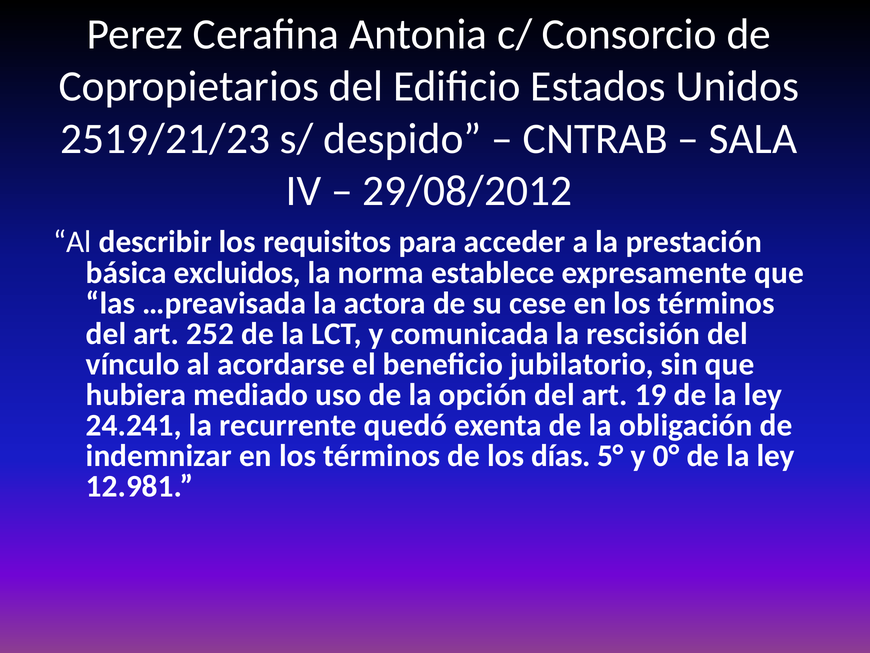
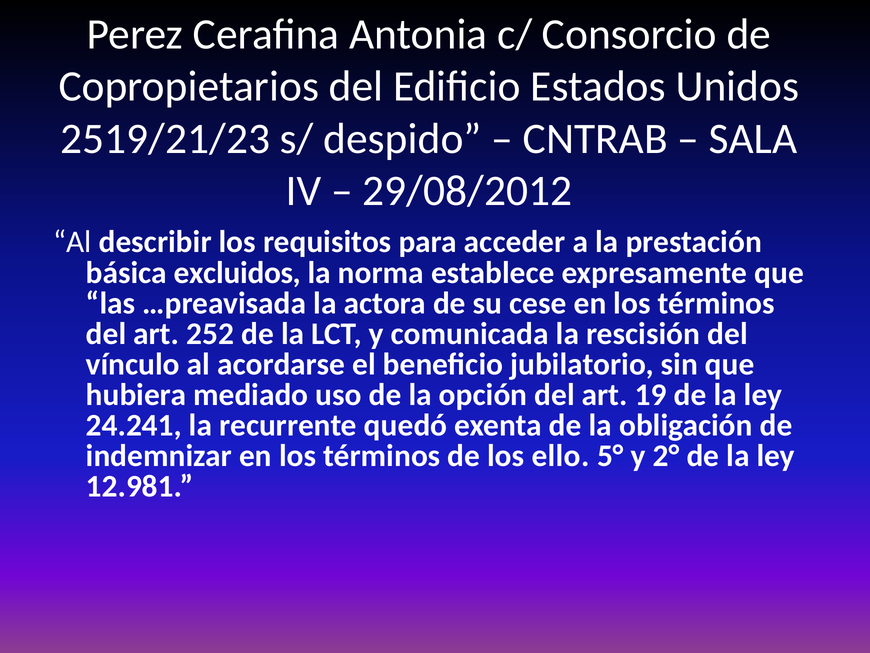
días: días -> ello (561, 456)
0°: 0° -> 2° (666, 456)
